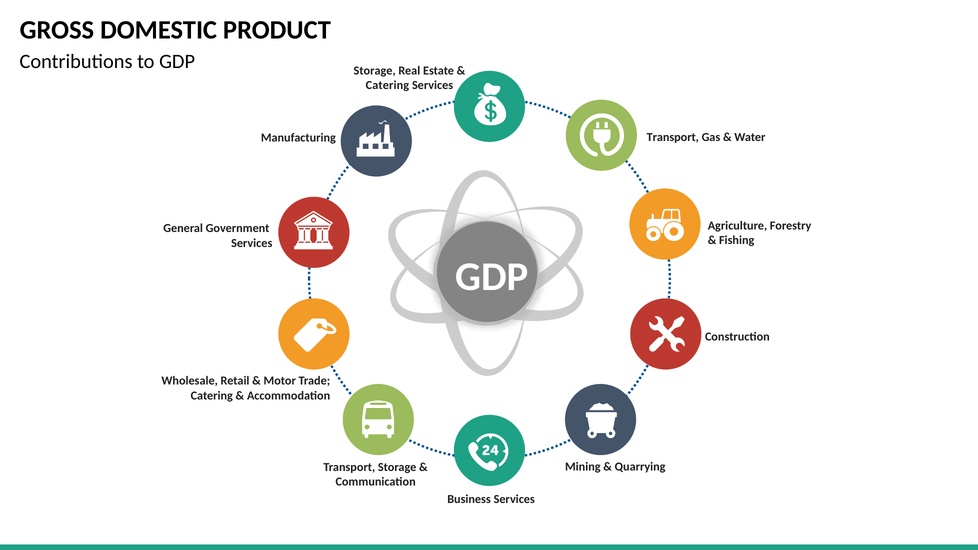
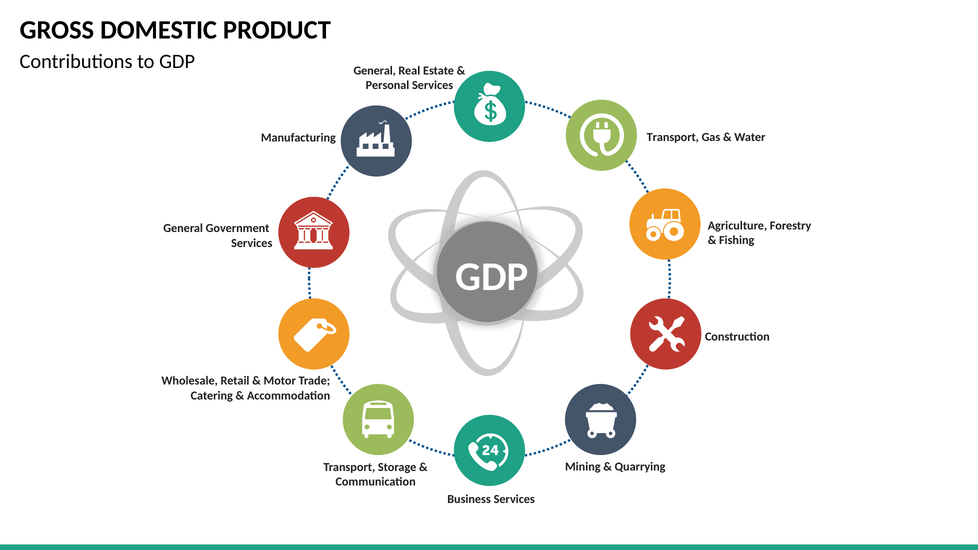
Storage: Storage -> General (375, 71)
Catering: Catering -> Personal (387, 85)
